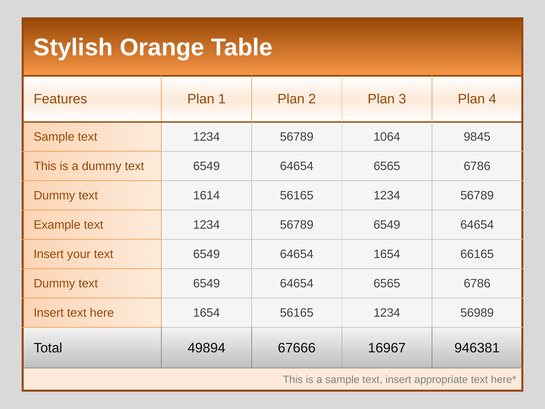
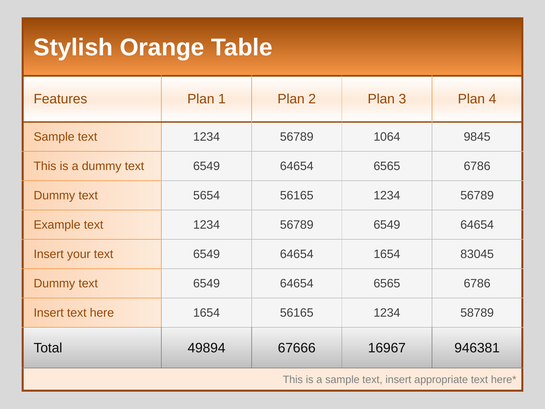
1614: 1614 -> 5654 (207, 195)
66165: 66165 -> 83045 (477, 254)
56989: 56989 -> 58789 (477, 313)
